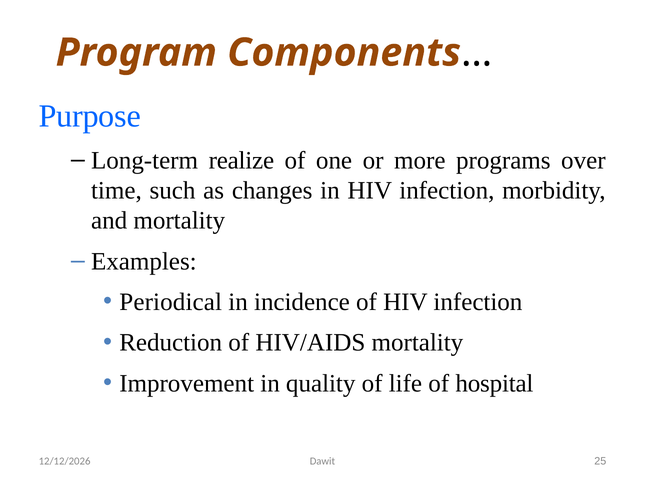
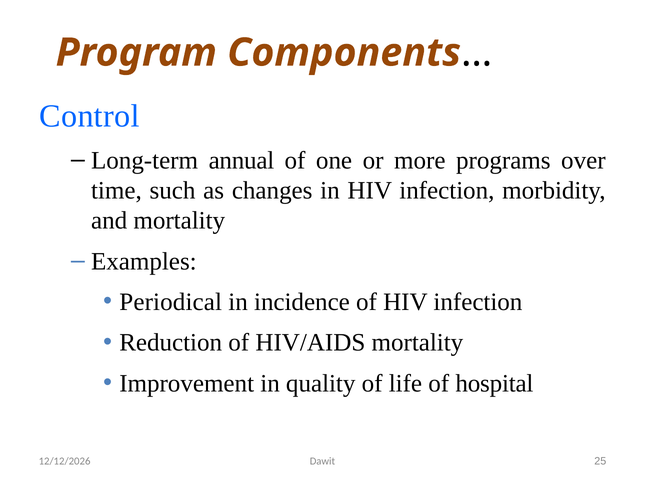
Purpose: Purpose -> Control (89, 116)
realize: realize -> annual (241, 161)
